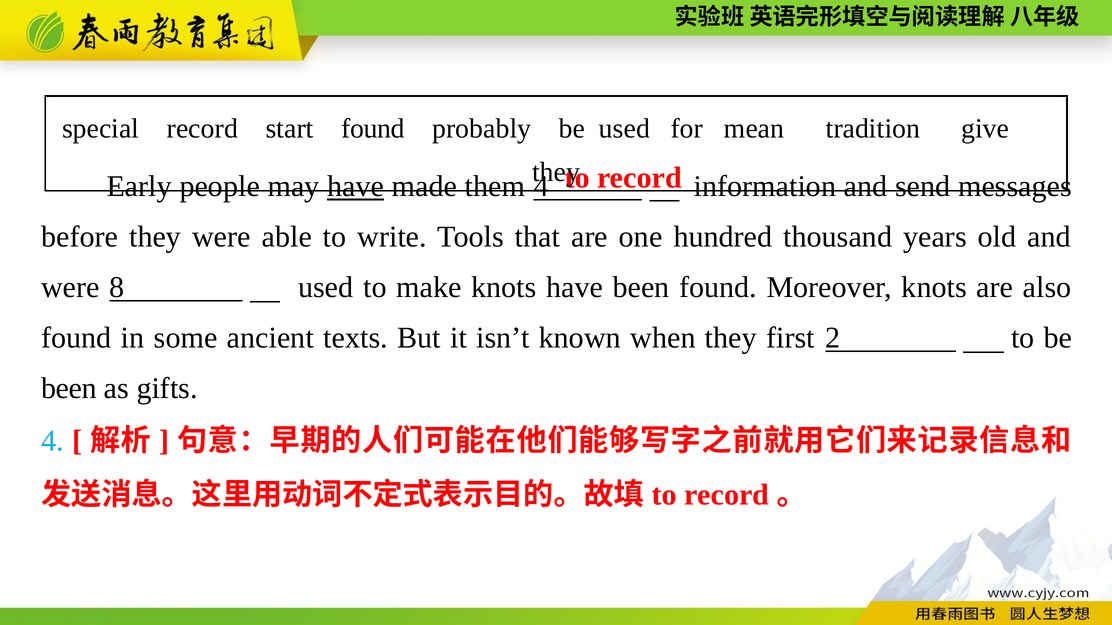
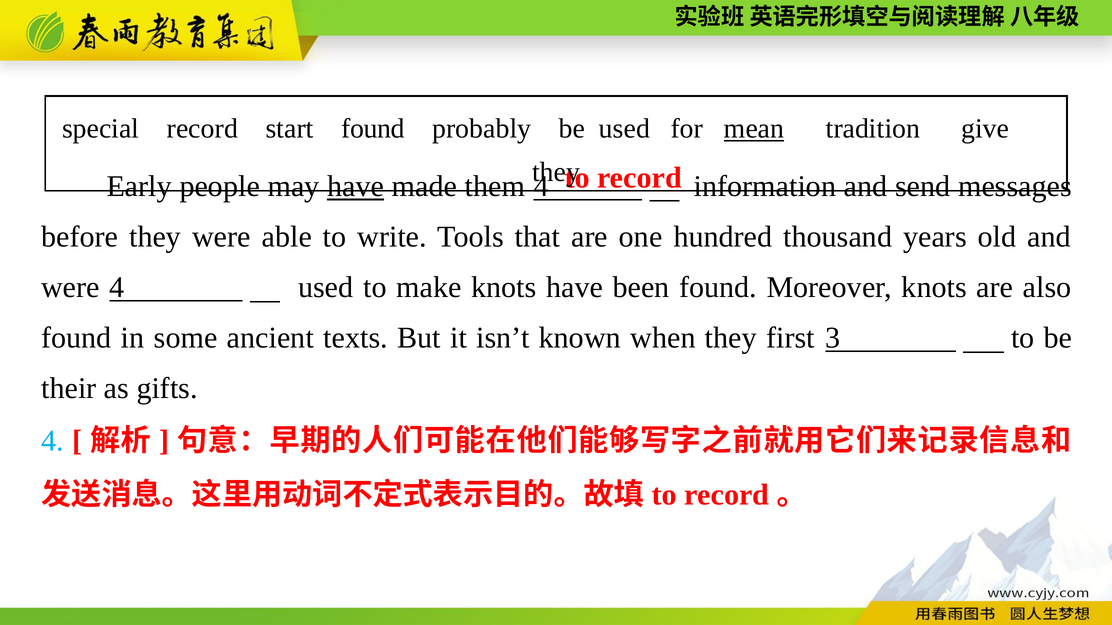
mean underline: none -> present (754, 129)
were 8: 8 -> 4 (117, 288)
2: 2 -> 3 (833, 338)
been: been -> their (69, 389)
